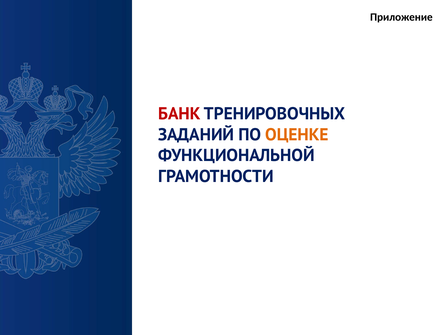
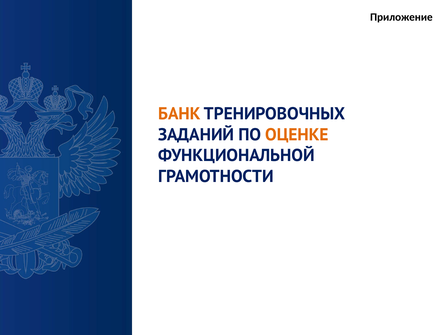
БАНК colour: red -> orange (179, 114)
